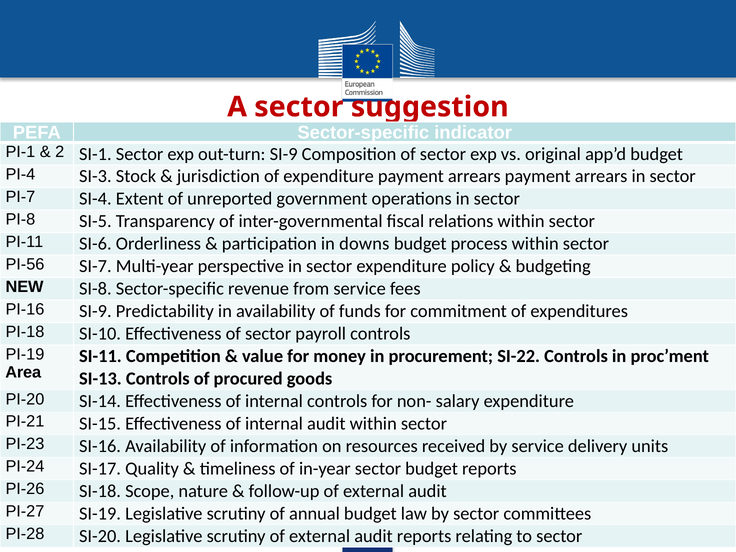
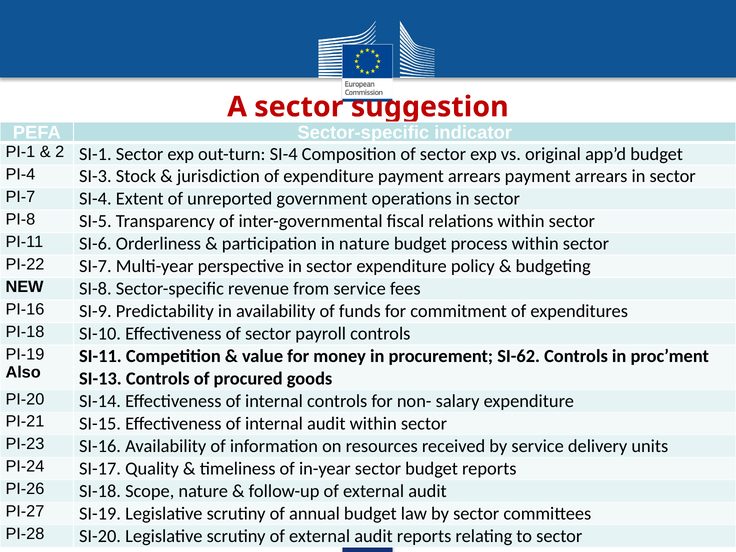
out-turn SI-9: SI-9 -> SI-4 (284, 154)
in downs: downs -> nature (364, 244)
PI-56: PI-56 -> PI-22 (25, 264)
SI-22: SI-22 -> SI-62 (519, 356)
Area: Area -> Also (23, 372)
